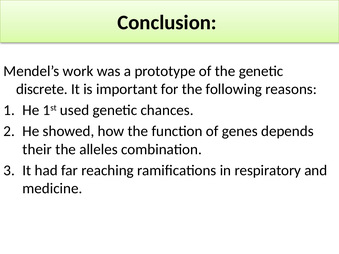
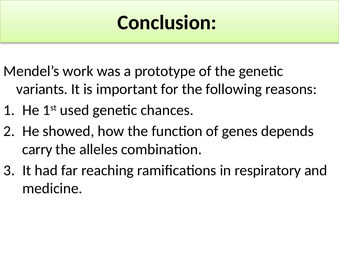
discrete: discrete -> variants (42, 89)
their: their -> carry (37, 149)
